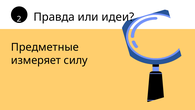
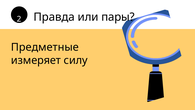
идеи: идеи -> пары (118, 17)
